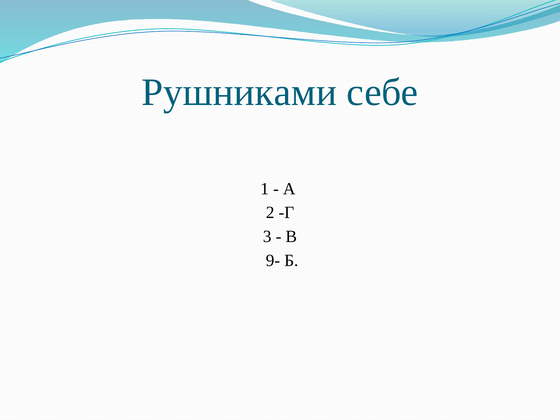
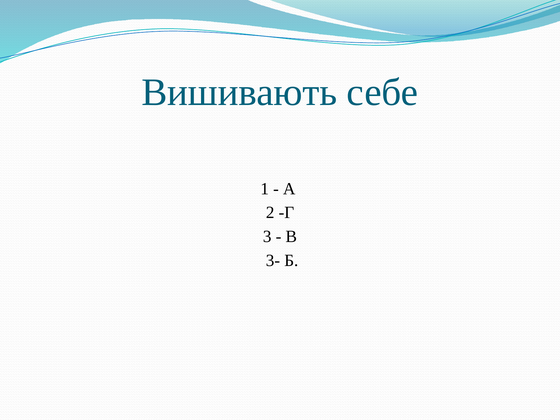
Рушниками: Рушниками -> Вишивають (239, 92)
9-: 9- -> 3- (273, 261)
